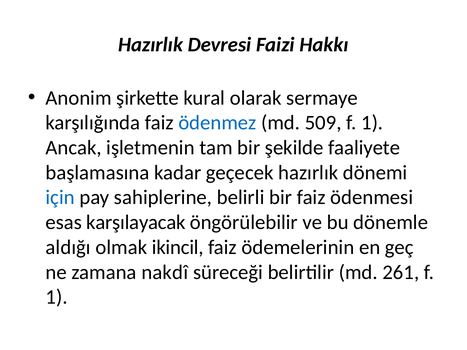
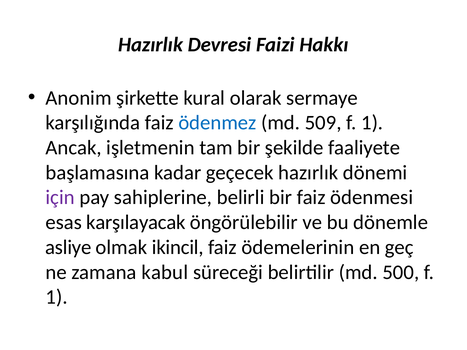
için colour: blue -> purple (60, 198)
aldığı: aldığı -> asliye (68, 247)
nakdî: nakdî -> kabul (165, 272)
261: 261 -> 500 (401, 272)
